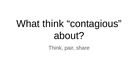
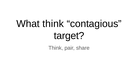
about: about -> target (69, 36)
